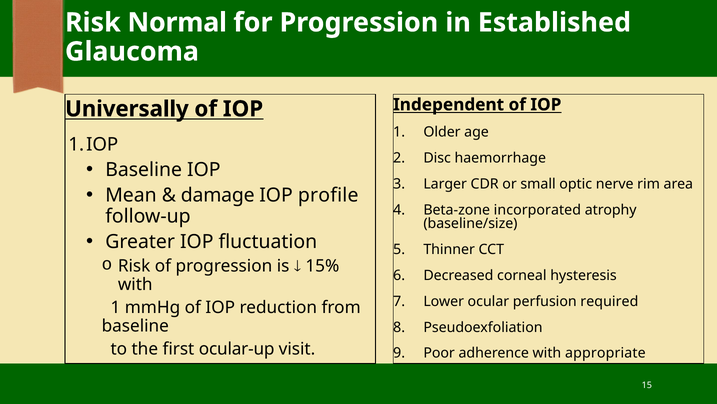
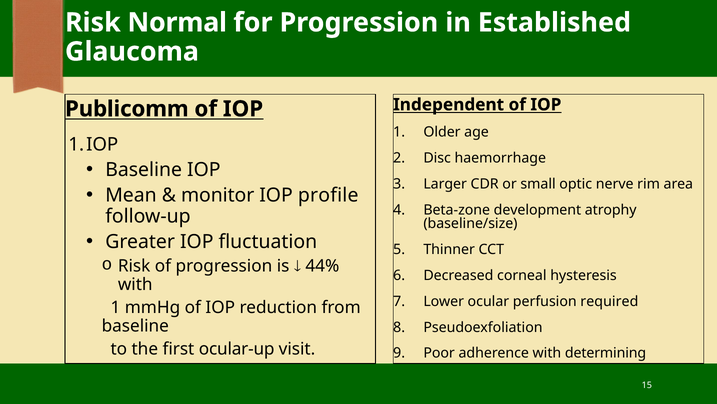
Universally: Universally -> Publicomm (127, 109)
damage: damage -> monitor (218, 195)
incorporated: incorporated -> development (537, 210)
15%: 15% -> 44% (322, 266)
appropriate: appropriate -> determining (606, 353)
